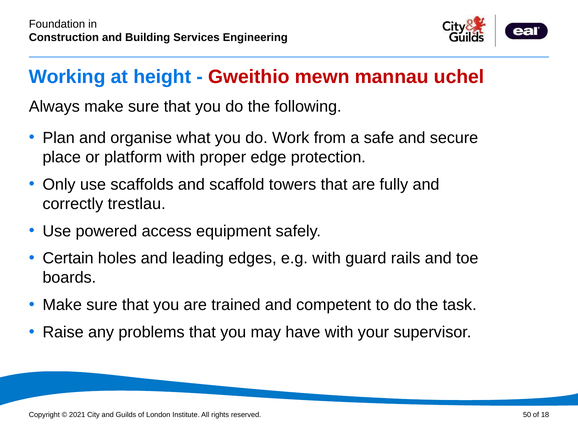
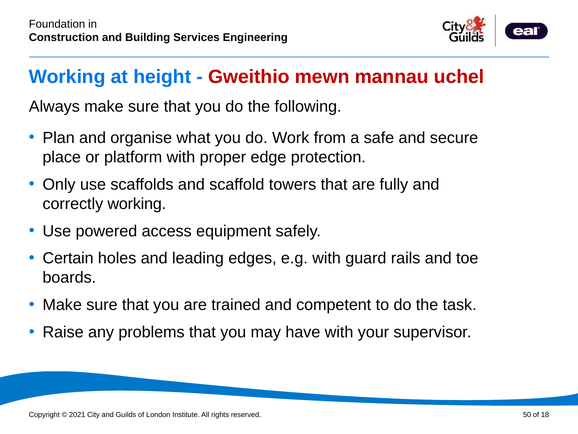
correctly trestlau: trestlau -> working (137, 203)
